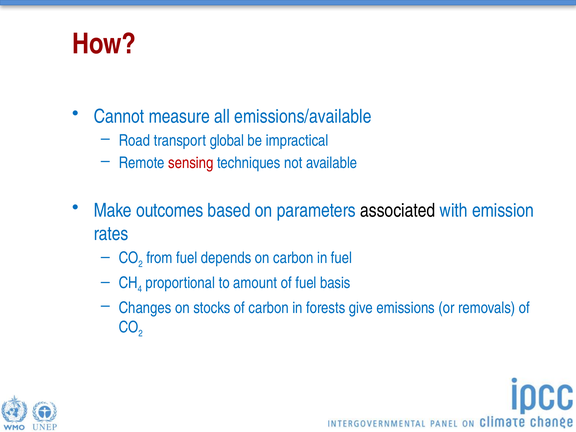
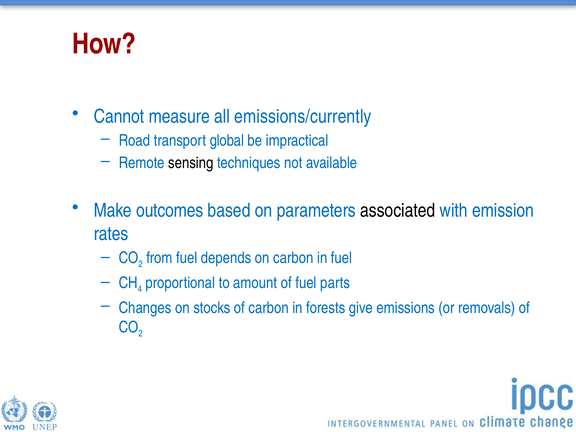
emissions/available: emissions/available -> emissions/currently (303, 117)
sensing colour: red -> black (191, 163)
basis: basis -> parts (335, 283)
